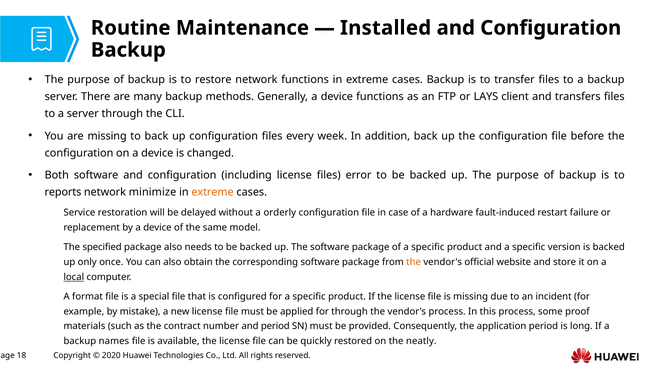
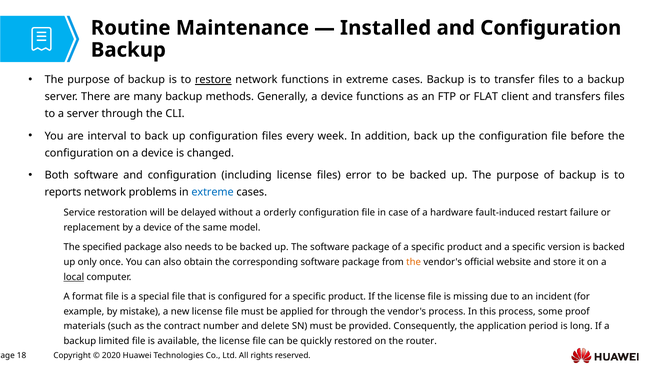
restore underline: none -> present (213, 80)
LAYS: LAYS -> FLAT (486, 97)
are missing: missing -> interval (107, 136)
minimize: minimize -> problems (153, 192)
extreme colour: orange -> blue (213, 192)
and period: period -> delete (275, 327)
names: names -> limited (114, 341)
neatly: neatly -> router (421, 341)
